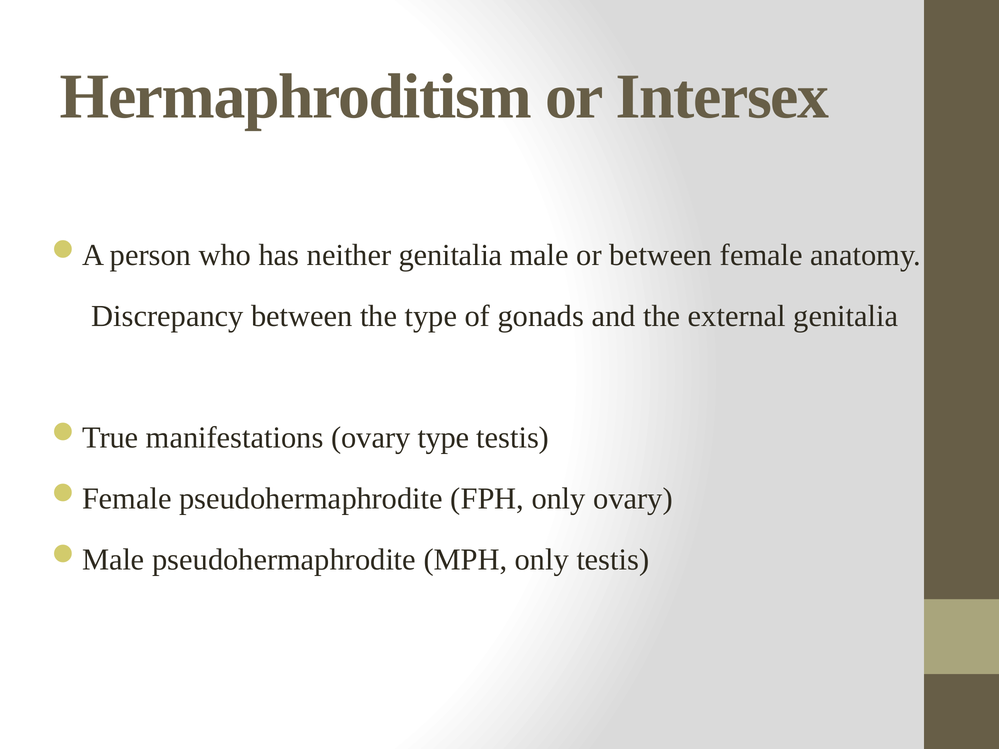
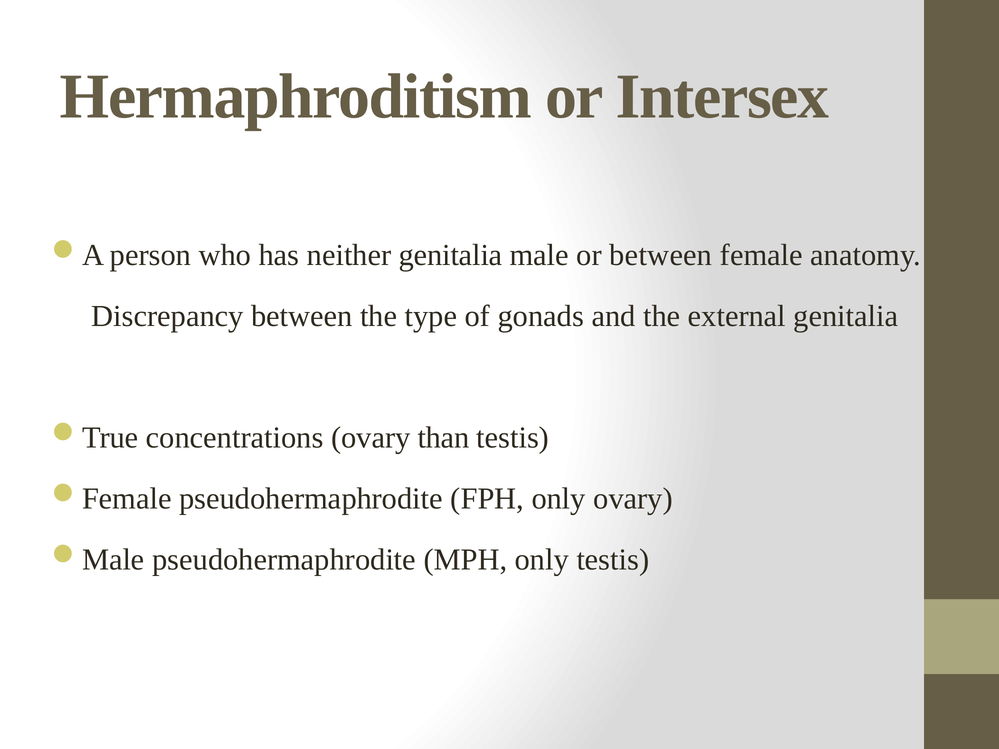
manifestations: manifestations -> concentrations (235, 438)
ovary type: type -> than (444, 438)
